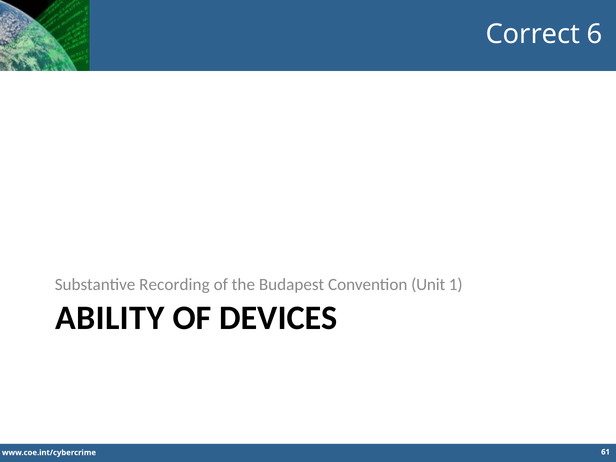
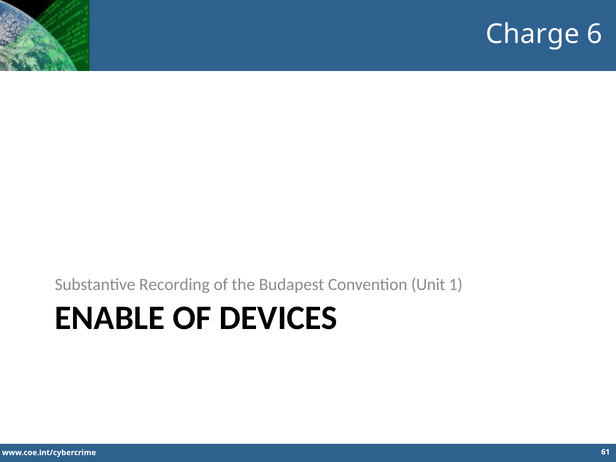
Correct: Correct -> Charge (533, 34)
ABILITY: ABILITY -> ENABLE (110, 318)
